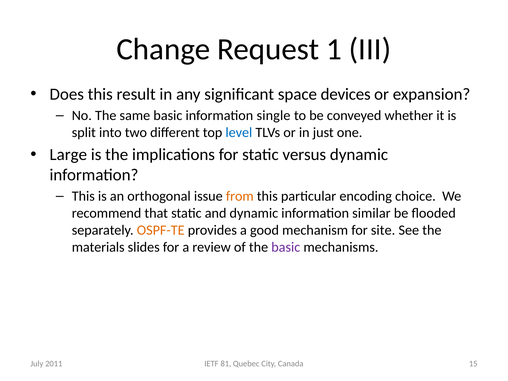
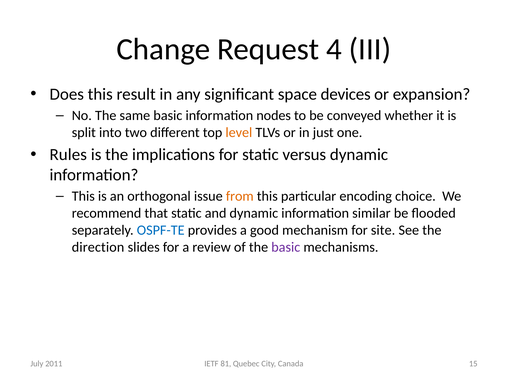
1: 1 -> 4 (334, 49)
single: single -> nodes (274, 116)
level colour: blue -> orange (239, 133)
Large: Large -> Rules (68, 155)
OSPF-TE colour: orange -> blue (161, 230)
materials: materials -> direction (98, 247)
